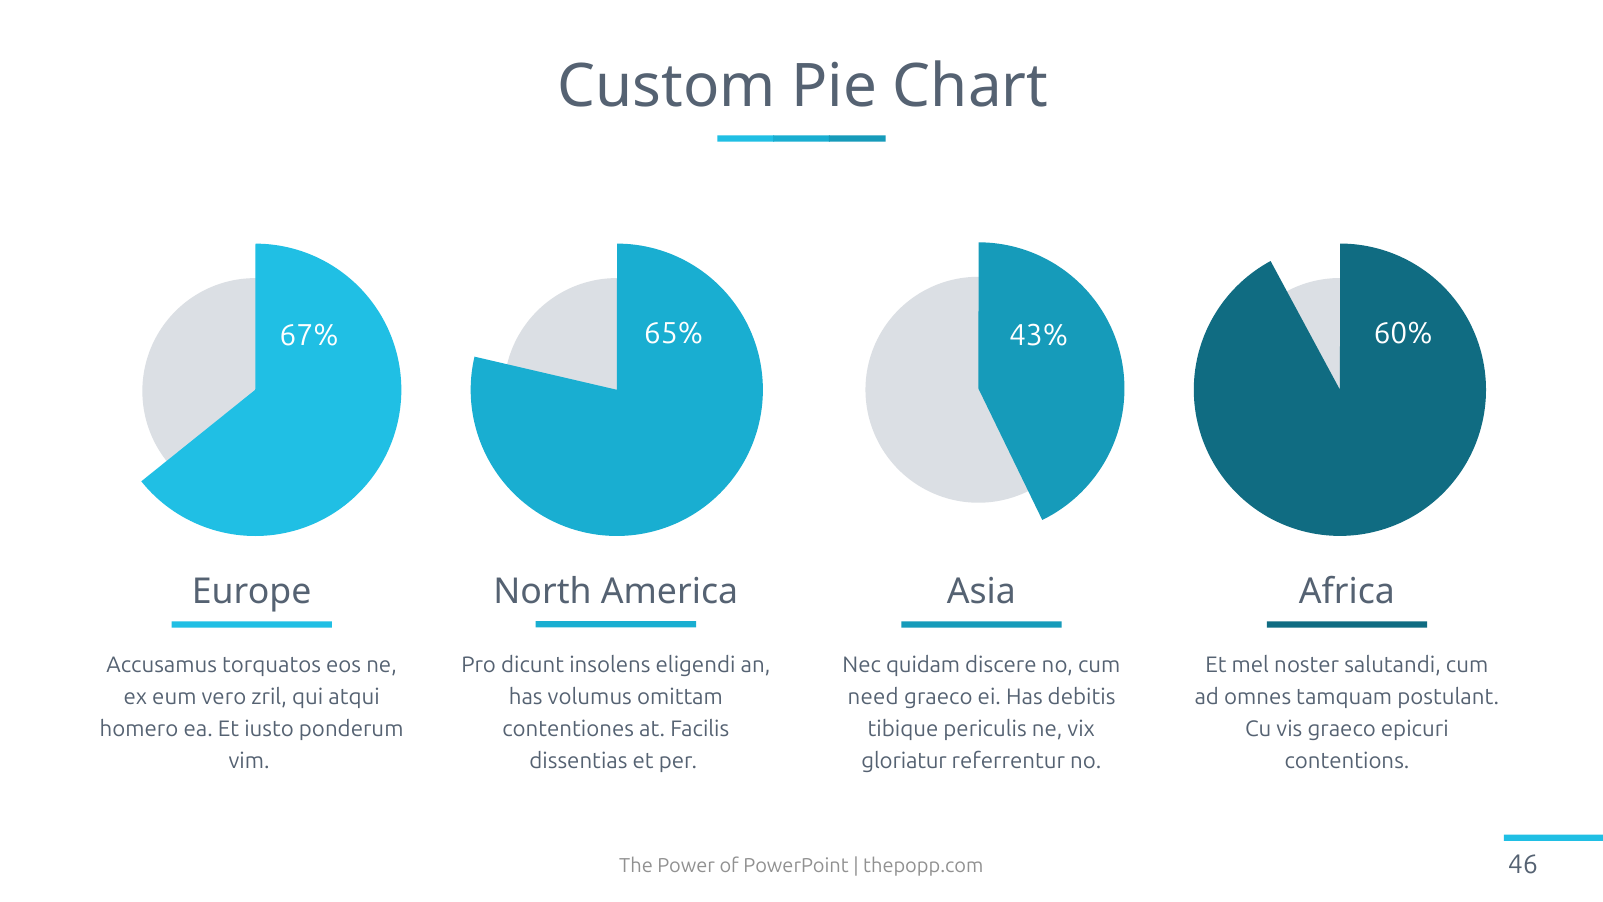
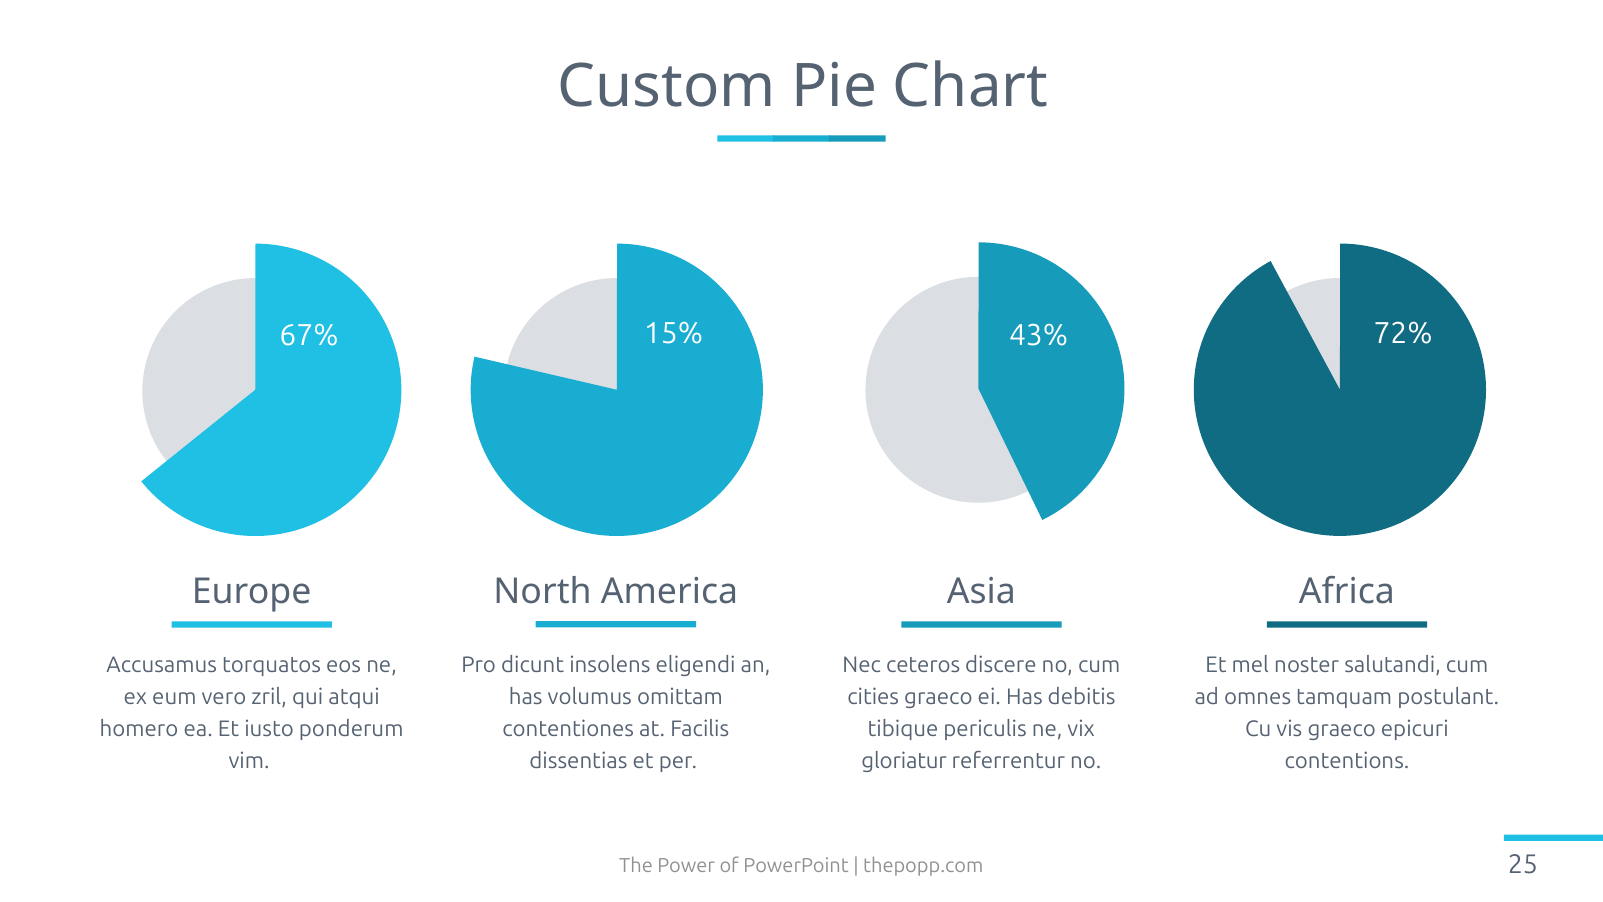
65%: 65% -> 15% (674, 334)
60%: 60% -> 72% (1403, 334)
quidam: quidam -> ceteros (923, 665)
need: need -> cities (873, 697)
46: 46 -> 25 (1523, 865)
